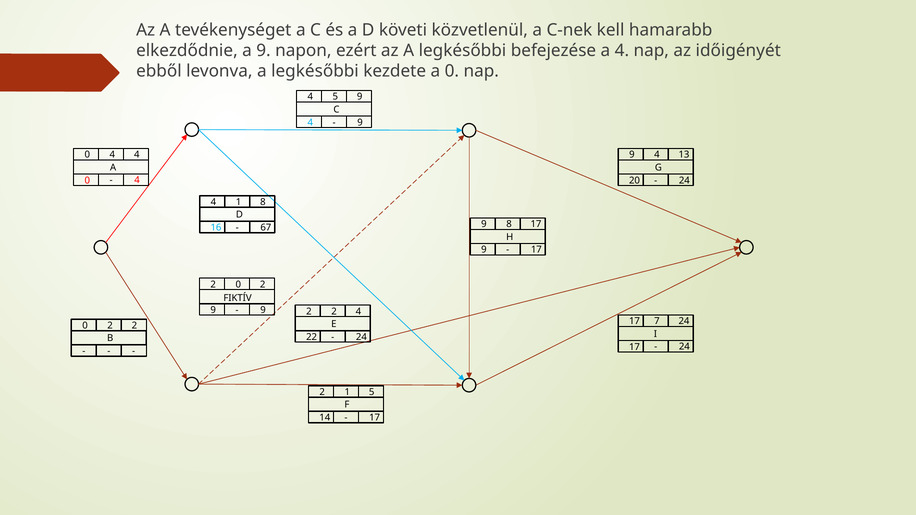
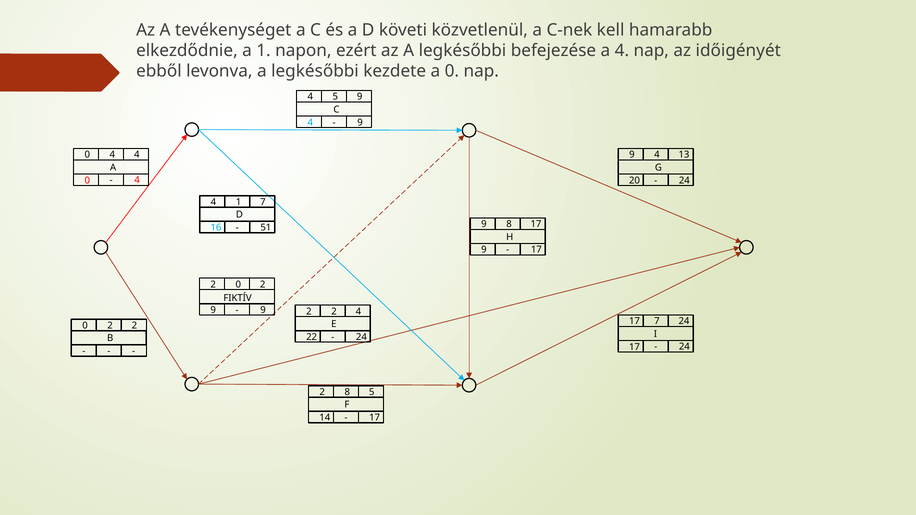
a 9: 9 -> 1 (264, 51)
1 8: 8 -> 7 (263, 202)
67: 67 -> 51 (266, 228)
2 1: 1 -> 8 (347, 392)
